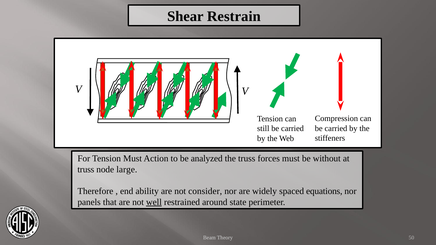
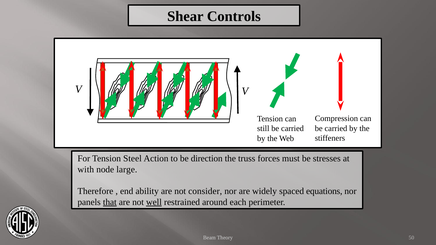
Restrain: Restrain -> Controls (234, 16)
Tension Must: Must -> Steel (132, 159)
analyzed: analyzed -> direction (207, 159)
without: without -> stresses (327, 159)
truss: truss -> with (86, 170)
that underline: none -> present (110, 202)
state: state -> each (238, 202)
